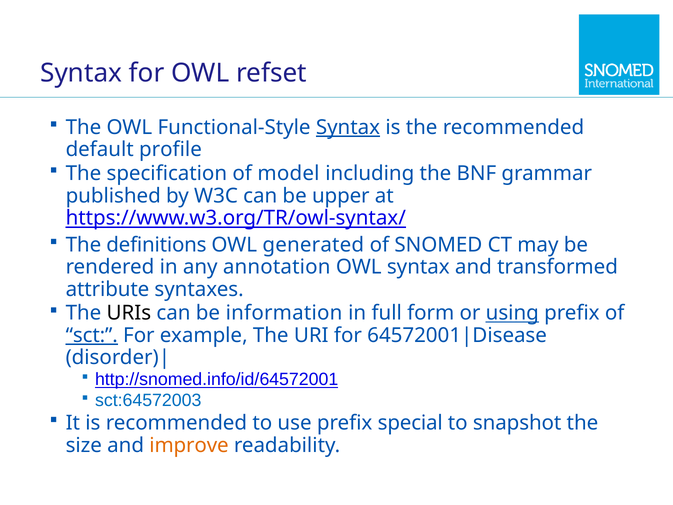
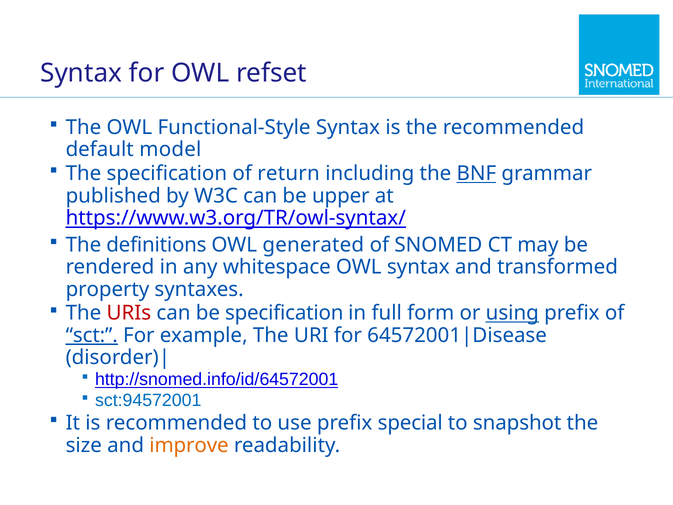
Syntax underline: present -> none (348, 127)
profile: profile -> model (170, 150)
model: model -> return (289, 173)
BNF underline: none -> present (476, 173)
annotation: annotation -> whitespace (277, 267)
attribute: attribute -> property (107, 289)
URIs colour: black -> red (129, 313)
be information: information -> specification (284, 313)
sct:64572003: sct:64572003 -> sct:94572001 (148, 400)
